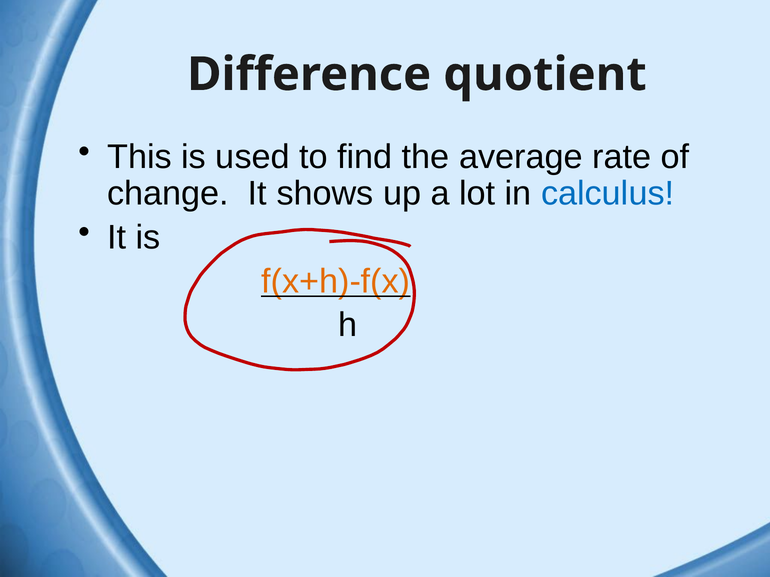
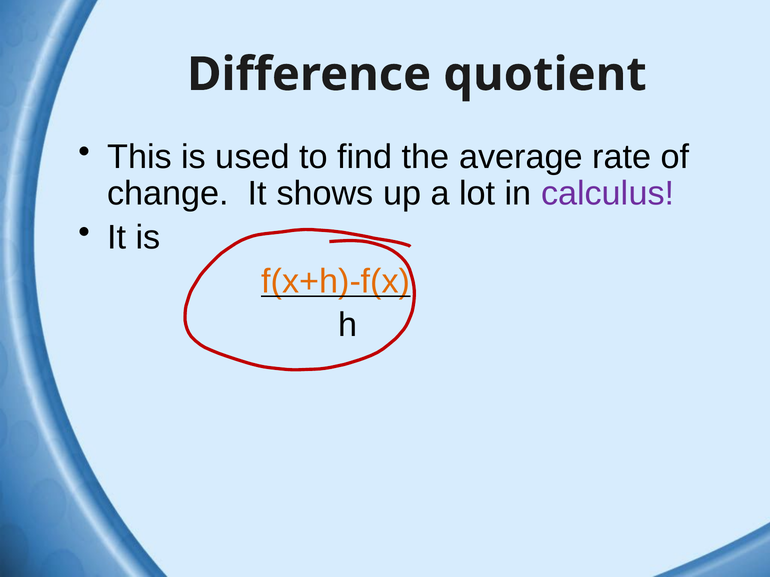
calculus colour: blue -> purple (608, 194)
